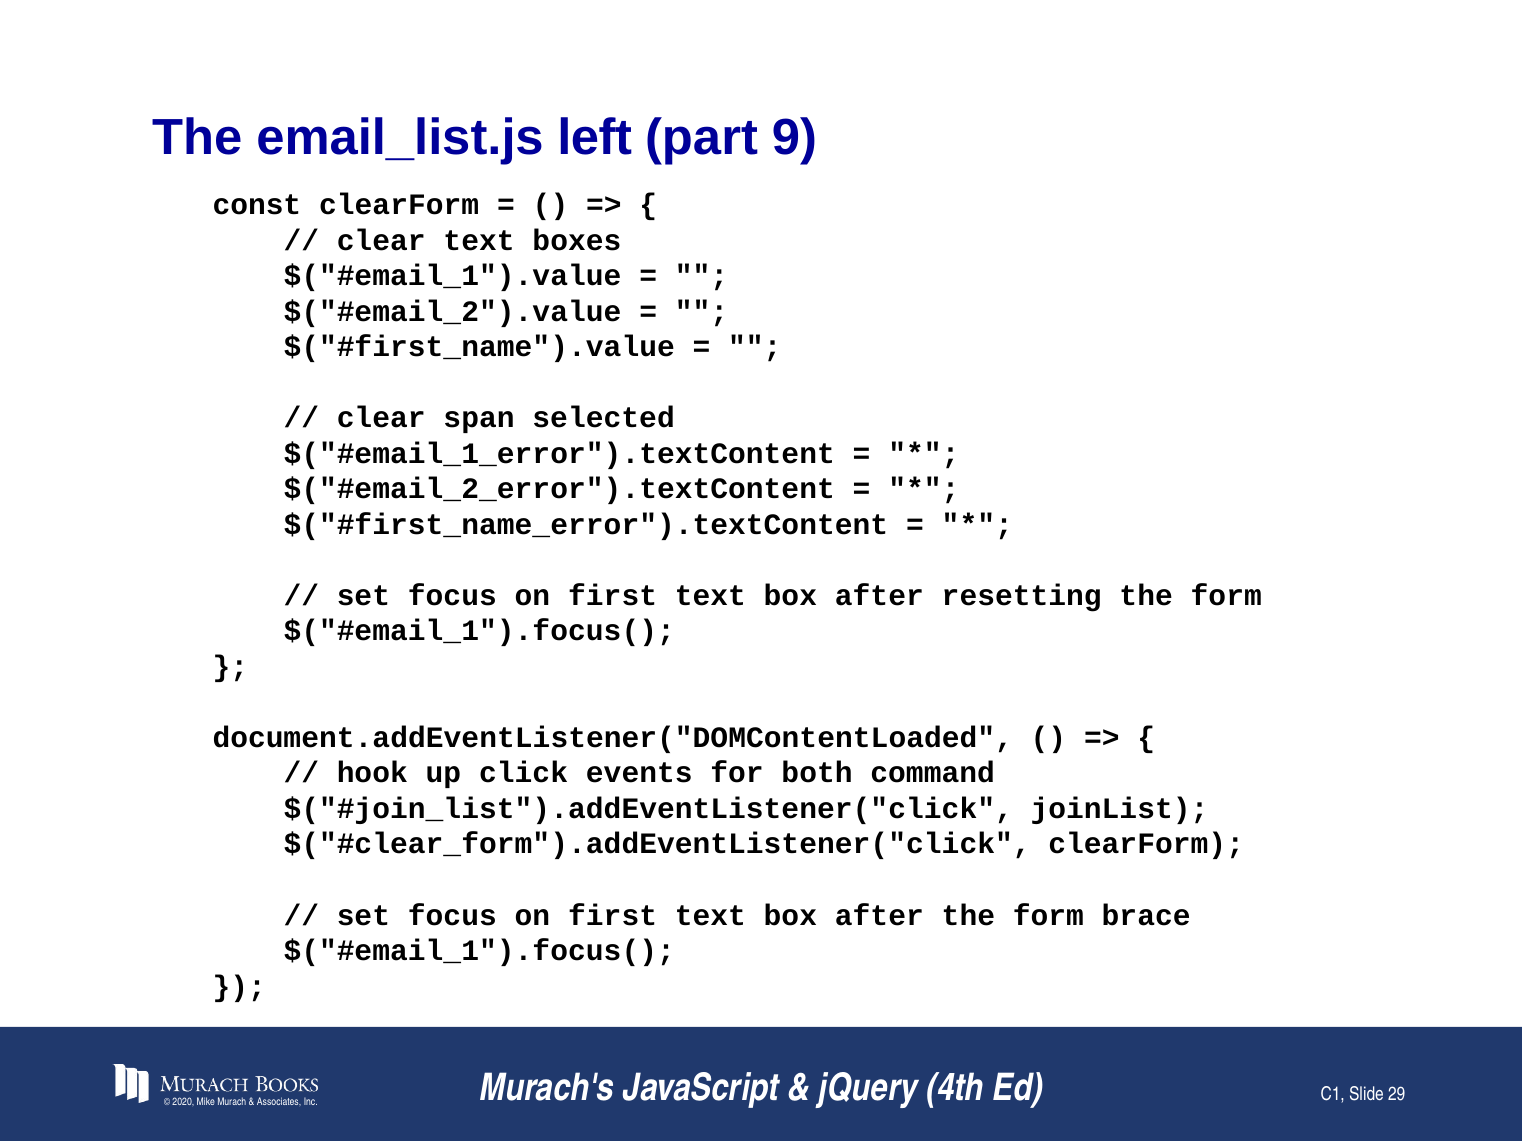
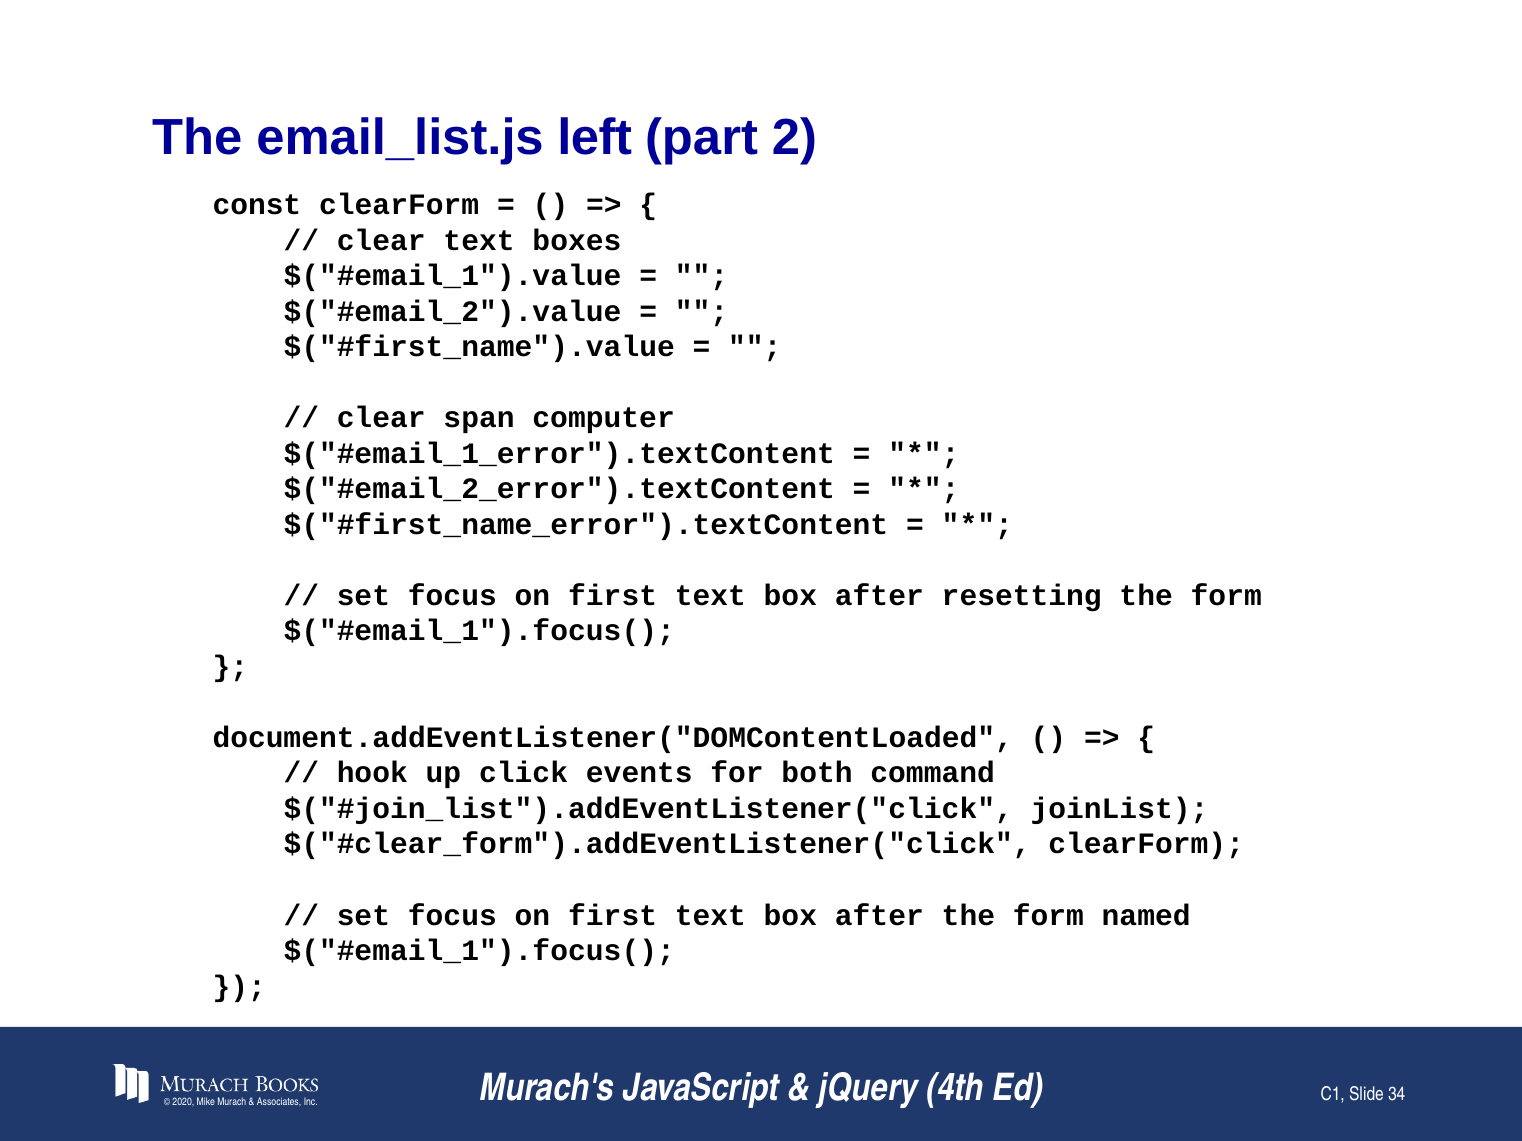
9: 9 -> 2 (795, 138)
selected: selected -> computer (604, 418)
brace: brace -> named (1146, 916)
29: 29 -> 34 (1397, 1095)
